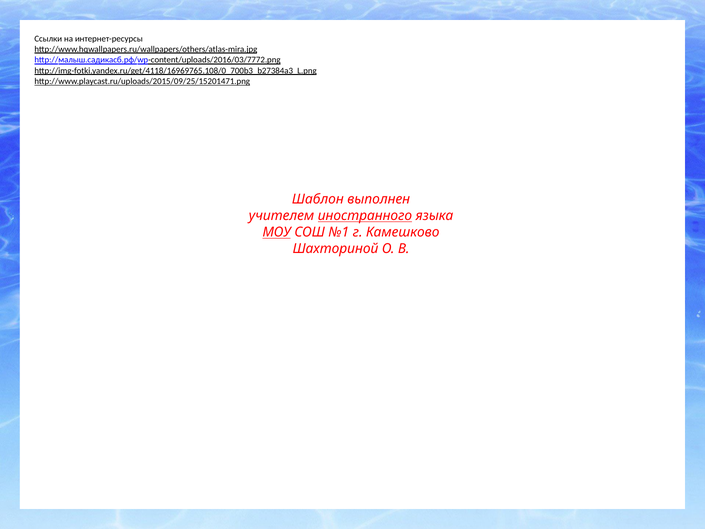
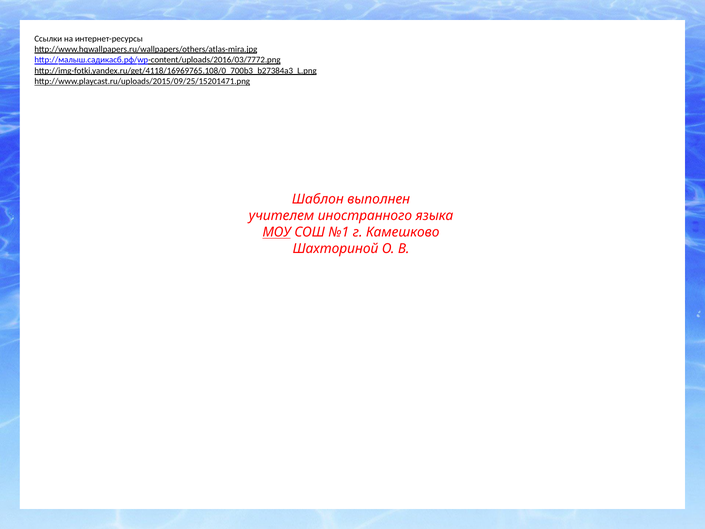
иностранного underline: present -> none (365, 216)
